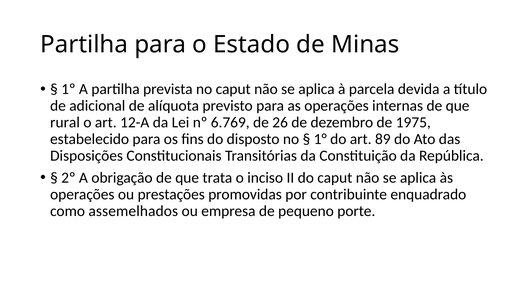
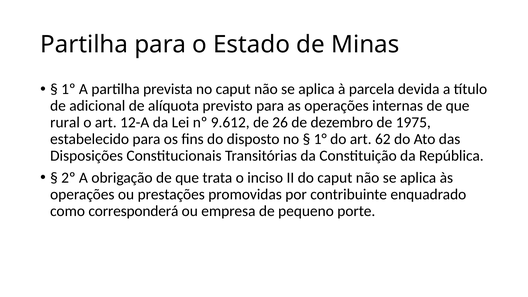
6.769: 6.769 -> 9.612 (230, 122)
89: 89 -> 62 (383, 139)
assemelhados: assemelhados -> corresponderá (133, 211)
